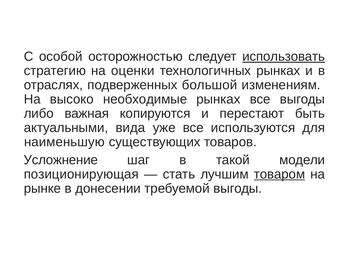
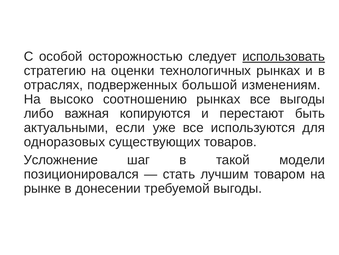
необходимые: необходимые -> соотношению (145, 99)
вида: вида -> если (130, 127)
наименьшую: наименьшую -> одноразовых (64, 142)
позиционирующая: позиционирующая -> позиционировался (81, 174)
товаром underline: present -> none (280, 174)
